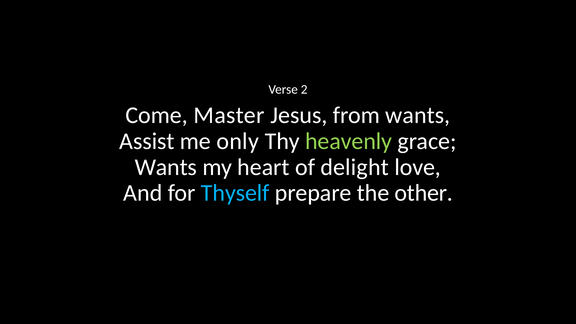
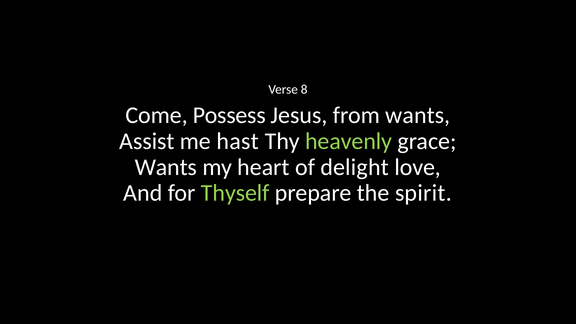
2: 2 -> 8 (304, 89)
Master: Master -> Possess (229, 115)
only: only -> hast (238, 141)
Thyself colour: light blue -> light green (235, 193)
other: other -> spirit (423, 193)
